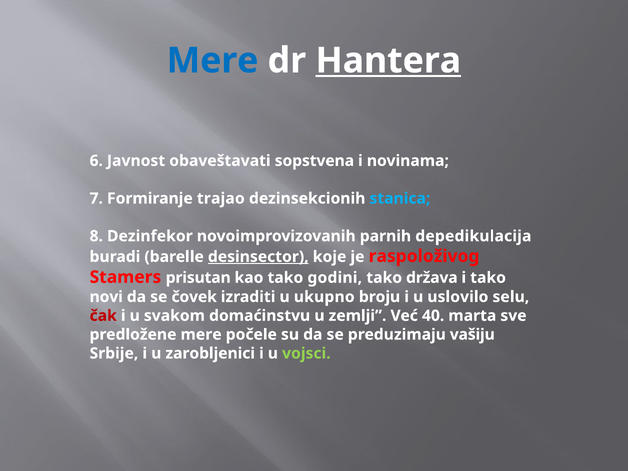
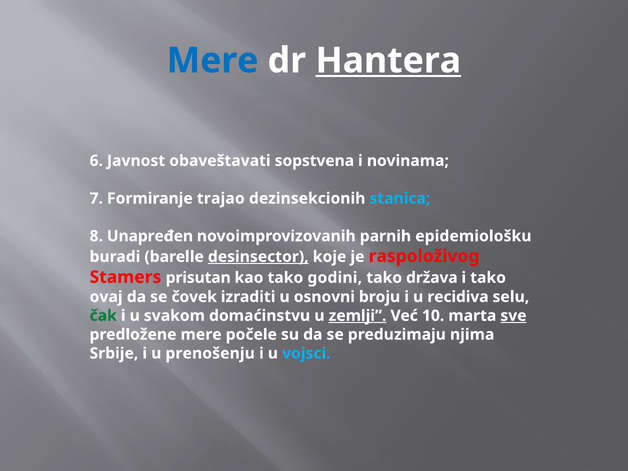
Dezinfekor: Dezinfekor -> Unapređen (150, 236)
depedikulacija: depedikulacija -> epidemiološku (473, 236)
novi: novi -> ovaj (106, 297)
ukupno: ukupno -> osnovni (324, 297)
uslovilo: uslovilo -> recidiva (458, 297)
čak colour: red -> green (103, 316)
zemlji underline: none -> present (357, 316)
40: 40 -> 10 (433, 316)
sve underline: none -> present (513, 316)
vašiju: vašiju -> njima (472, 335)
zarobljenici: zarobljenici -> prenošenju (210, 353)
vojsci colour: light green -> light blue (306, 353)
